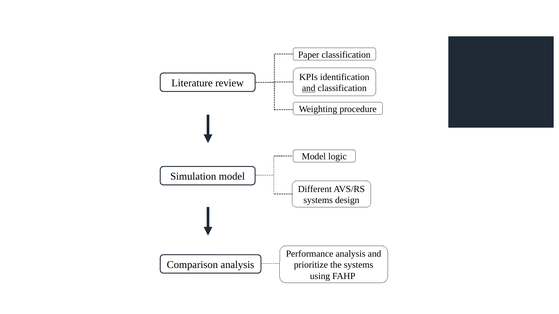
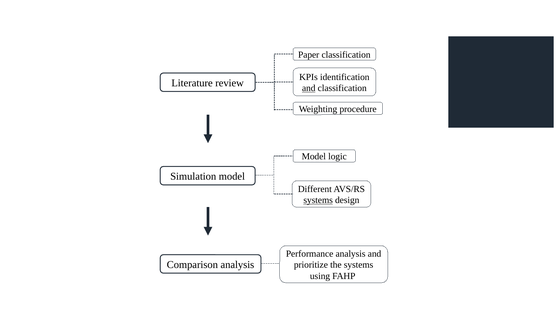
systems underline: none -> present (318, 200)
